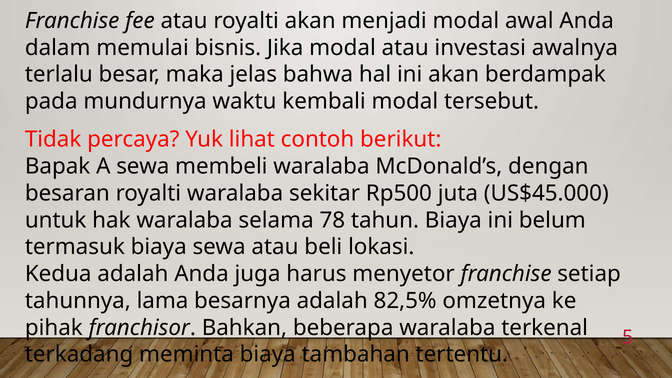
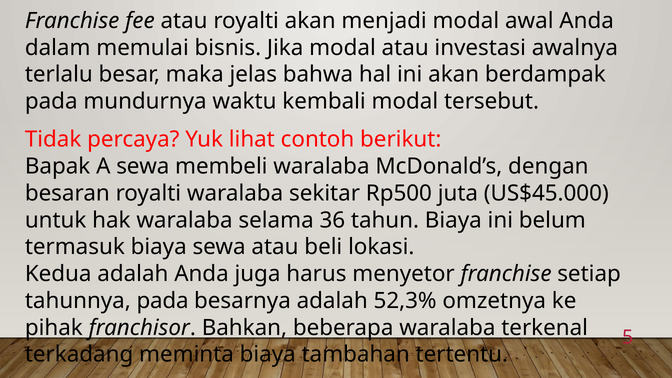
78: 78 -> 36 (332, 220)
tahunnya lama: lama -> pada (163, 301)
82,5%: 82,5% -> 52,3% (405, 301)
